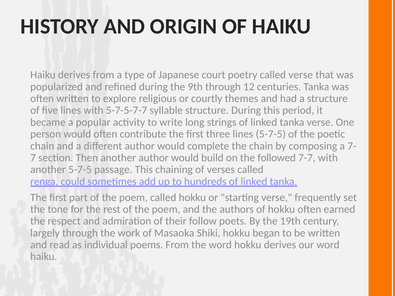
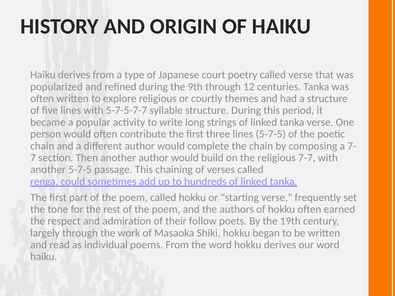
the followed: followed -> religious (277, 158)
